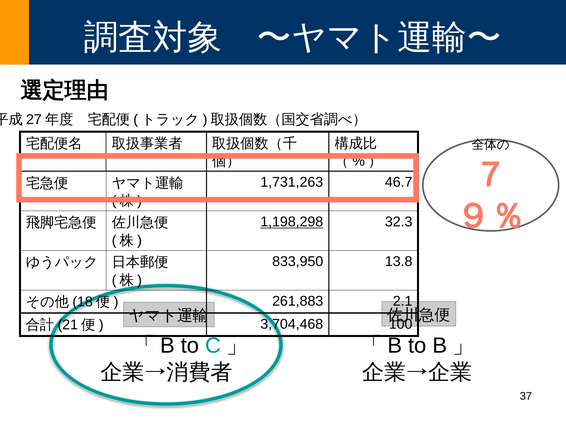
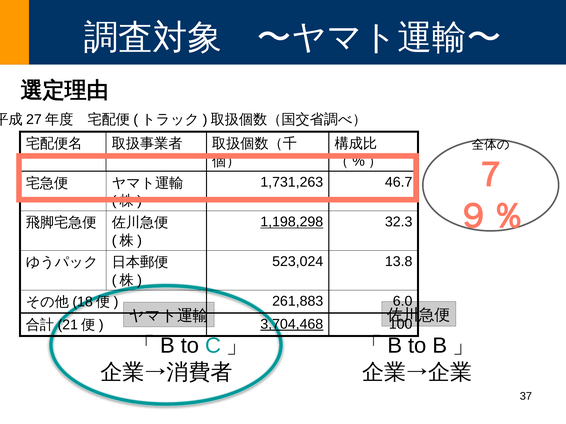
833,950: 833,950 -> 523,024 (298, 262)
2.1: 2.1 -> 6.0 (403, 301)
3,704,468 underline: none -> present (292, 324)
